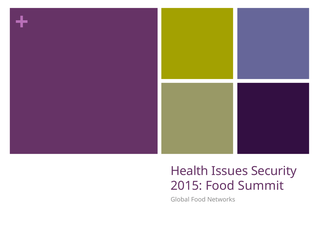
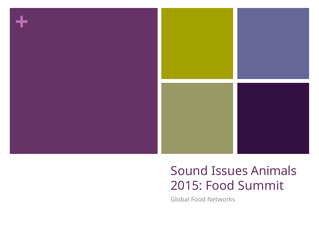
Health: Health -> Sound (189, 171)
Security: Security -> Animals (274, 171)
